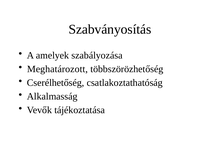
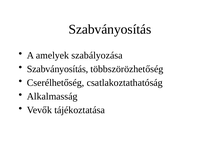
Meghatározott: Meghatározott -> Szabványosítás (58, 69)
